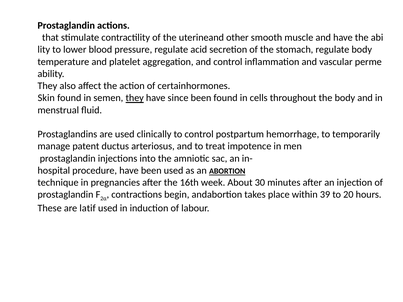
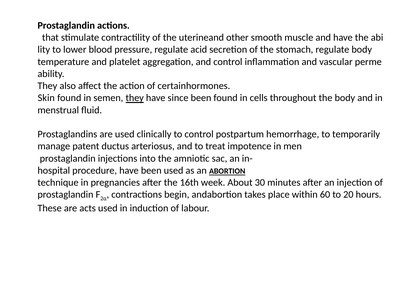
39: 39 -> 60 (325, 195)
latif: latif -> acts (88, 209)
